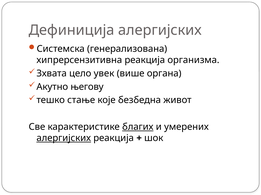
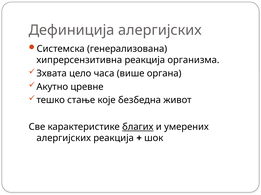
увек: увек -> часа (104, 74)
његову: његову -> цревне (87, 87)
алергијских underline: present -> none (64, 139)
